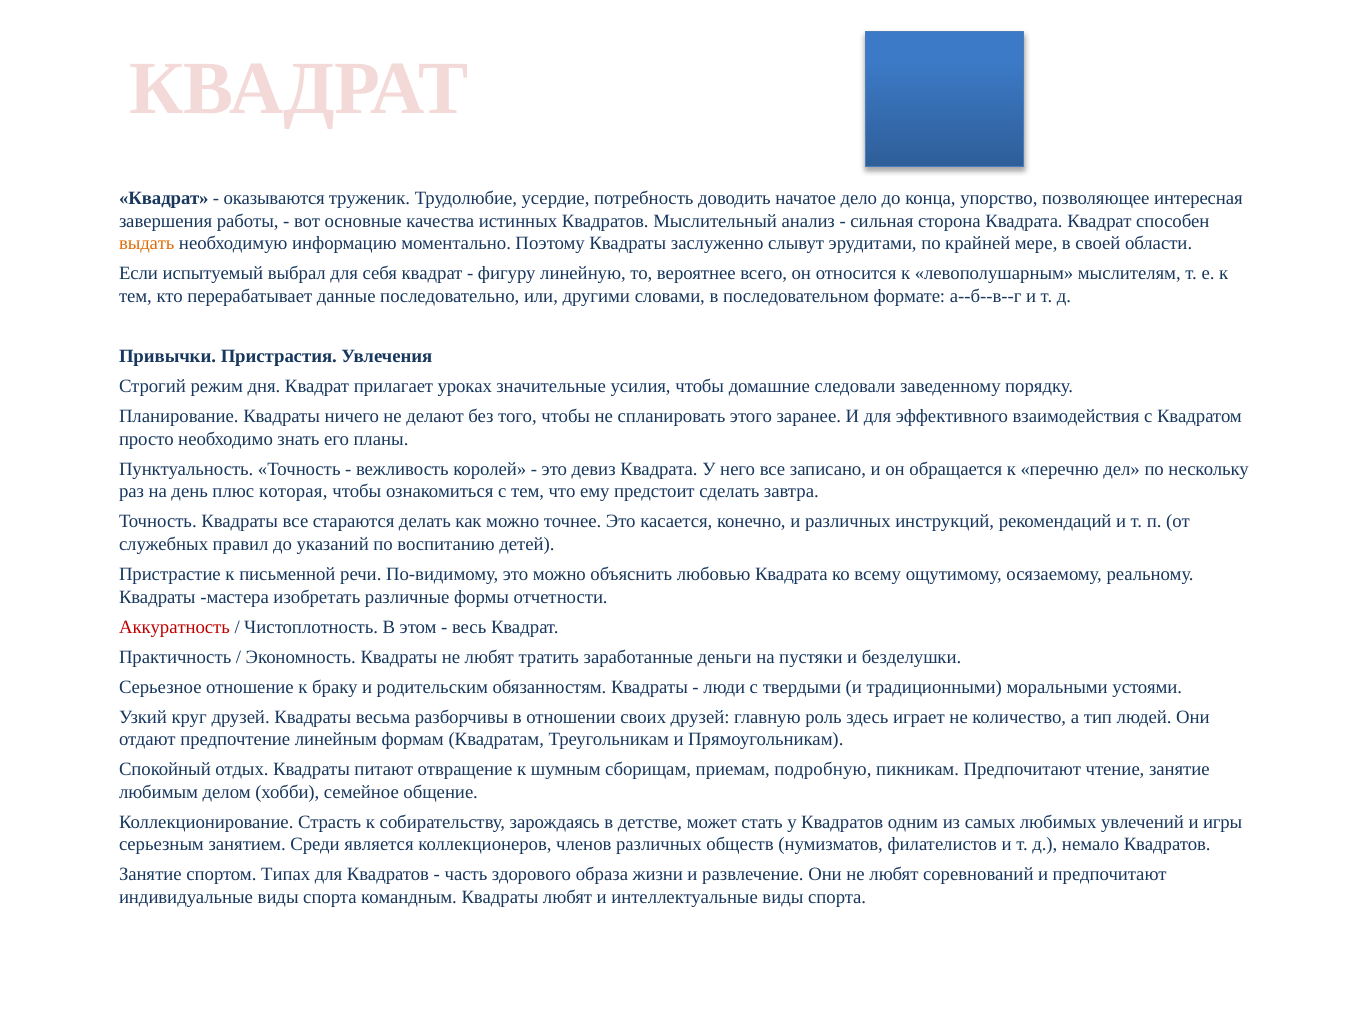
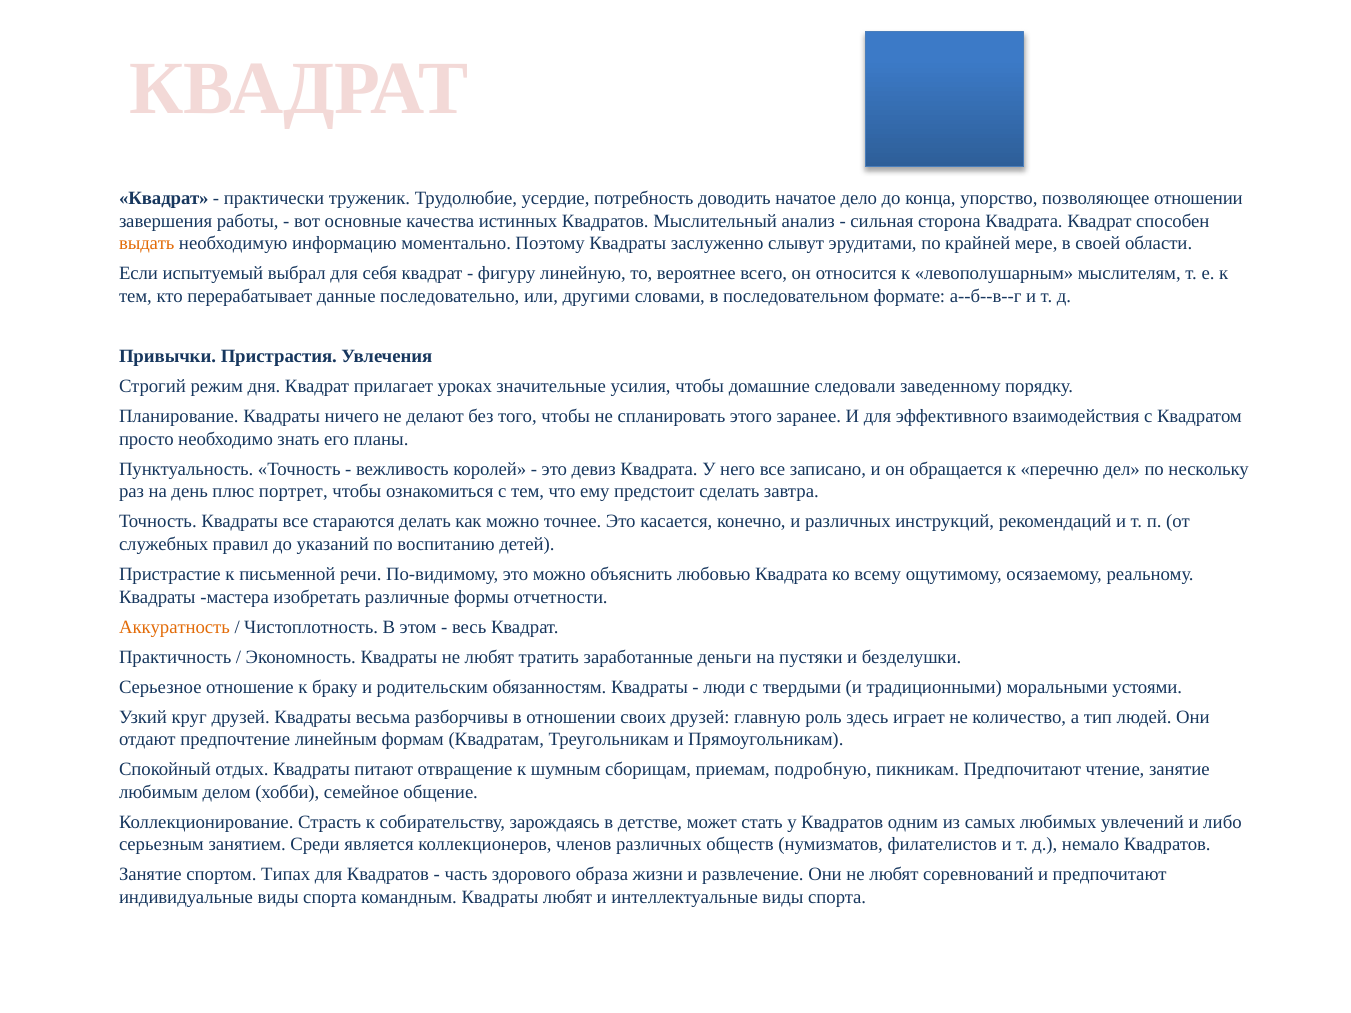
оказываются: оказываются -> практически (274, 199)
позволяющее интересная: интересная -> отношении (1198, 199)
которая: которая -> портрет (293, 492)
Аккуратность colour: red -> orange (174, 627)
игры: игры -> либо (1222, 822)
